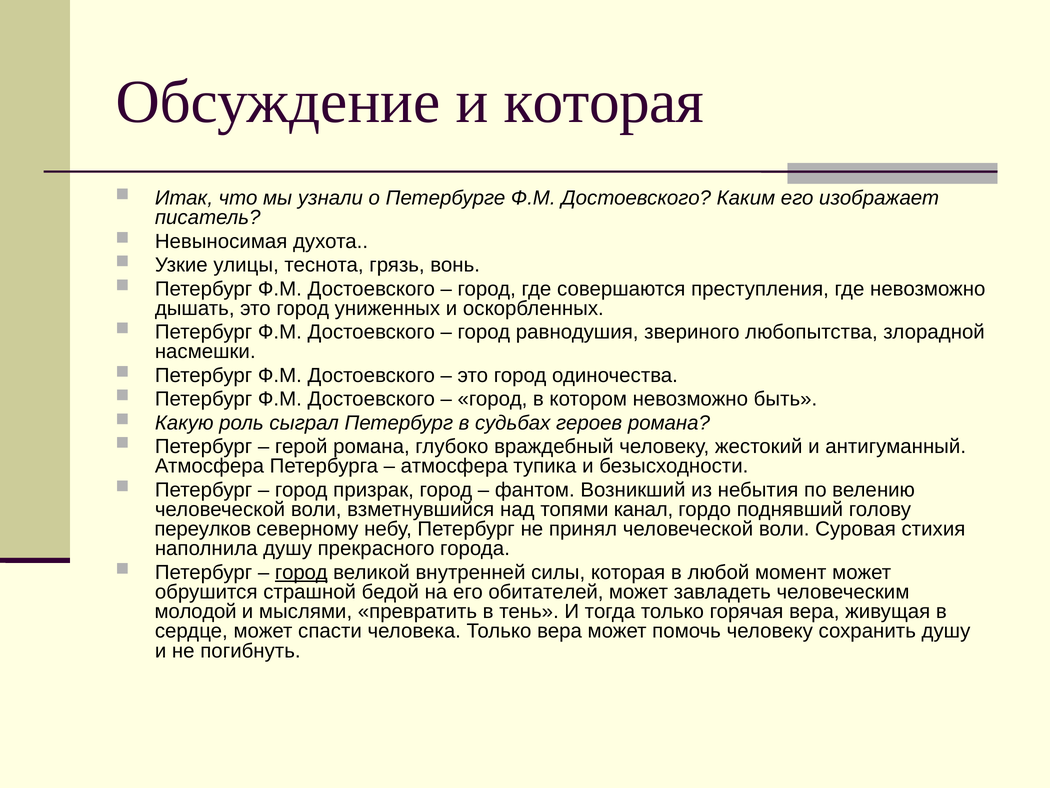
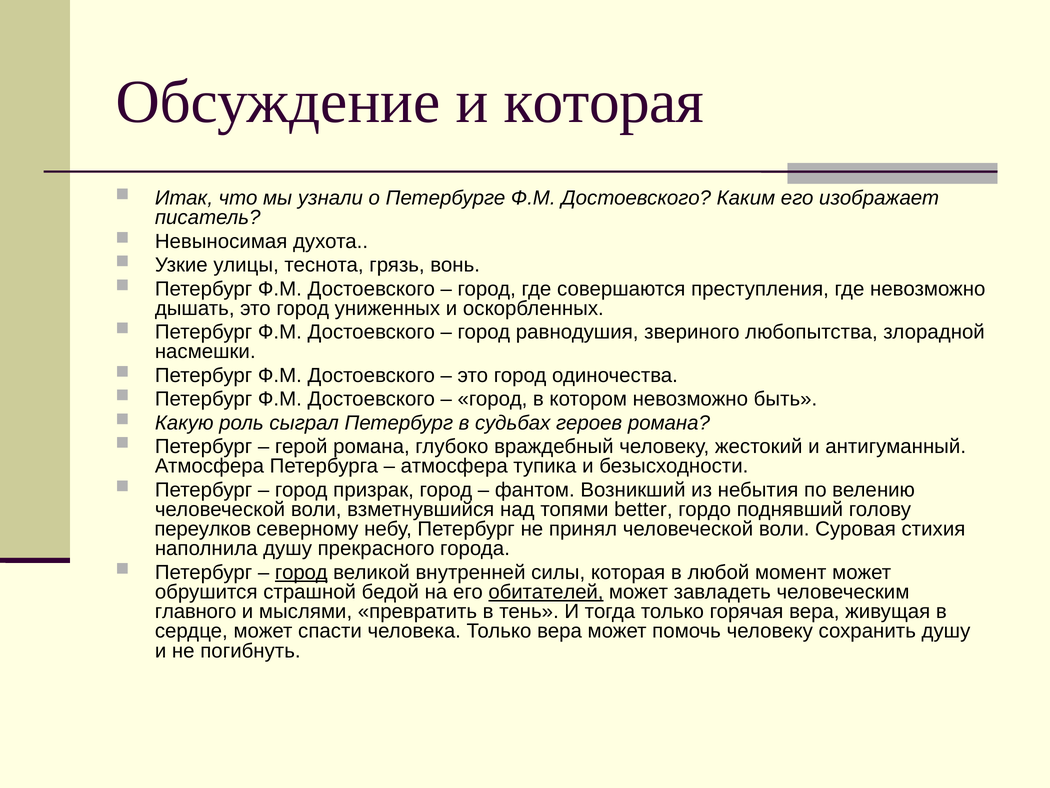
канал: канал -> better (643, 509)
обитателей underline: none -> present (546, 592)
молодой: молодой -> главного (196, 611)
